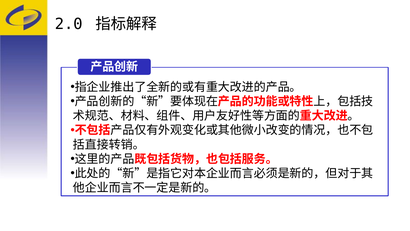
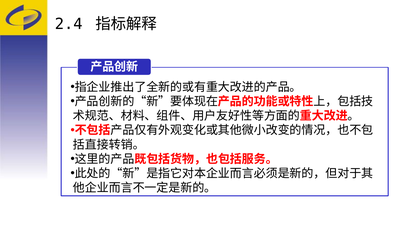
2.0: 2.0 -> 2.4 (69, 24)
